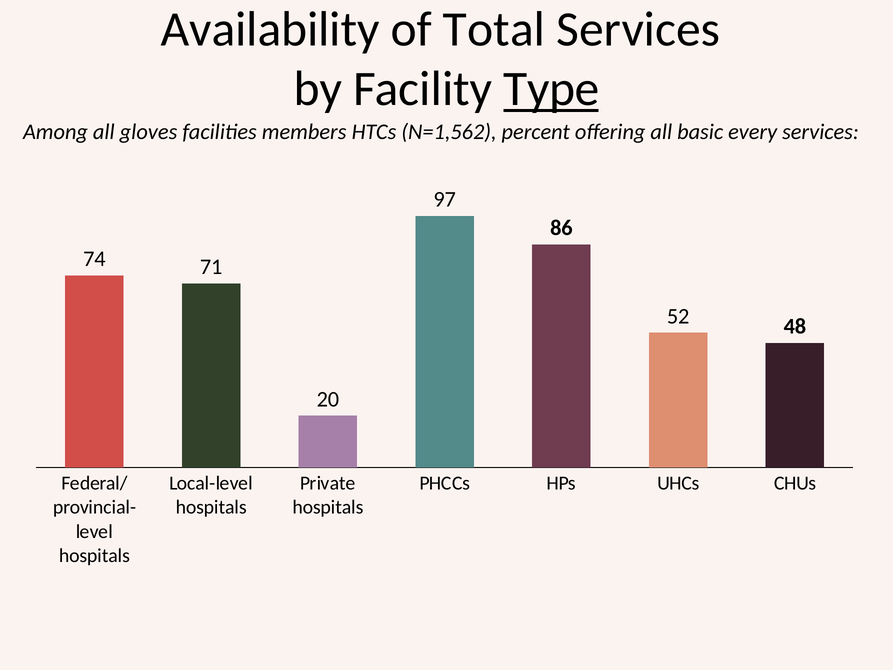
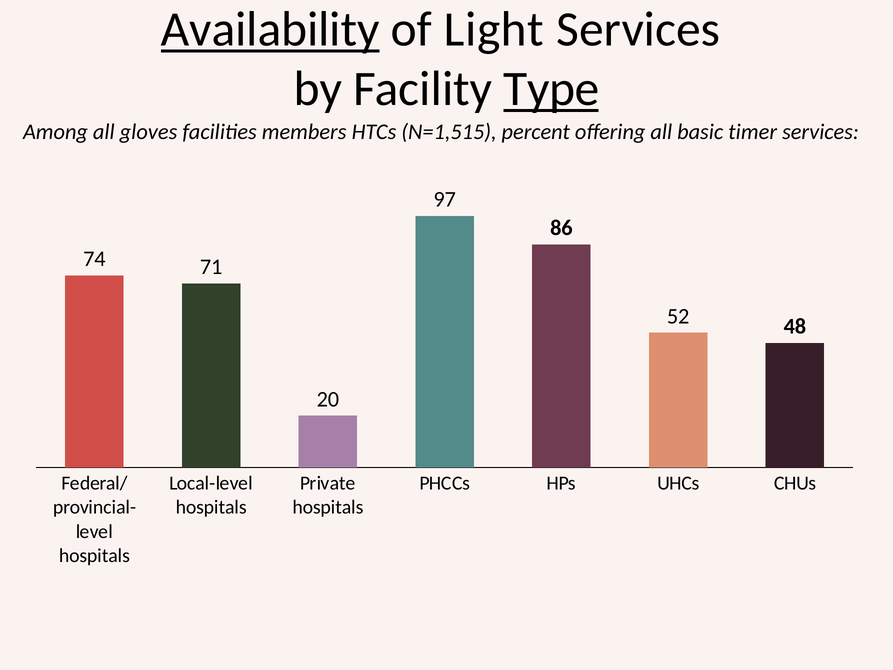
Availability underline: none -> present (270, 30)
Total: Total -> Light (494, 30)
N=1,562: N=1,562 -> N=1,515 (449, 132)
every: every -> timer (753, 132)
